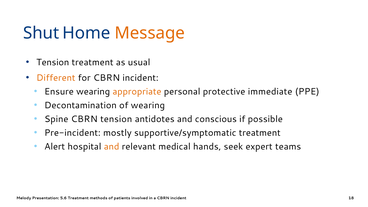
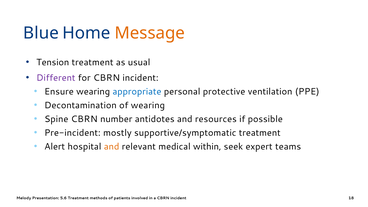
Shut: Shut -> Blue (41, 33)
Different colour: orange -> purple (56, 78)
appropriate colour: orange -> blue (137, 92)
immediate: immediate -> ventilation (270, 92)
CBRN tension: tension -> number (116, 119)
conscious: conscious -> resources (216, 119)
hands: hands -> within (207, 146)
